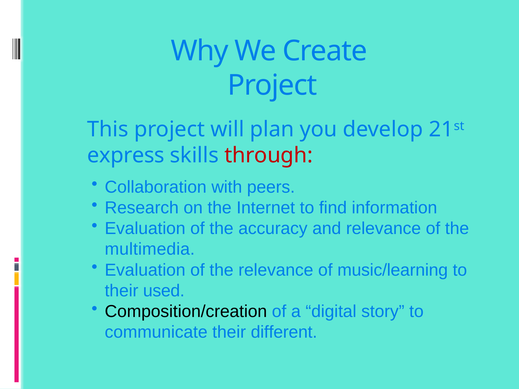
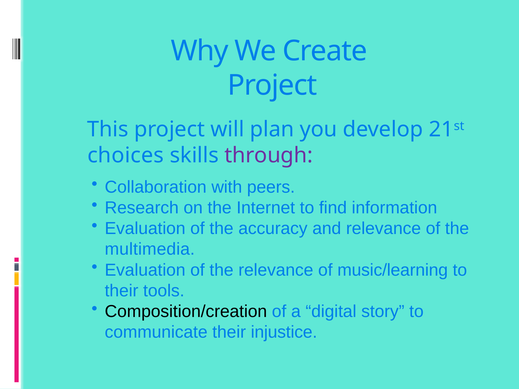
express: express -> choices (126, 155)
through colour: red -> purple (269, 155)
used: used -> tools (164, 291)
different: different -> injustice (284, 332)
